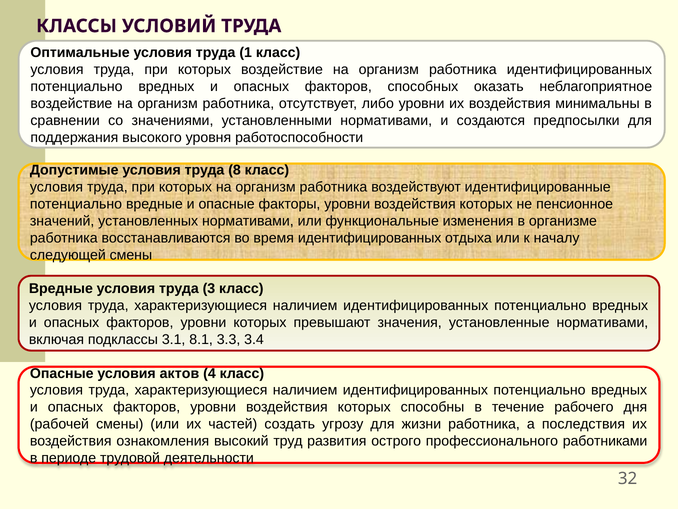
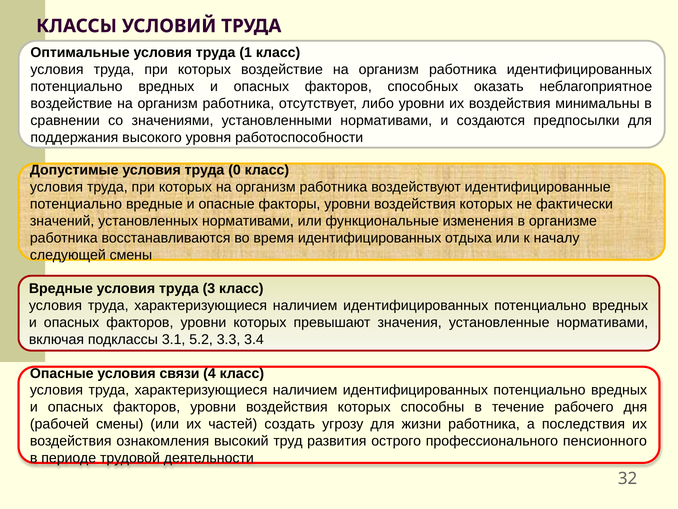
8: 8 -> 0 (235, 170)
пенсионное: пенсионное -> фактически (575, 204)
8.1: 8.1 -> 5.2 (201, 339)
актов: актов -> связи (180, 373)
работниками: работниками -> пенсионного (605, 441)
